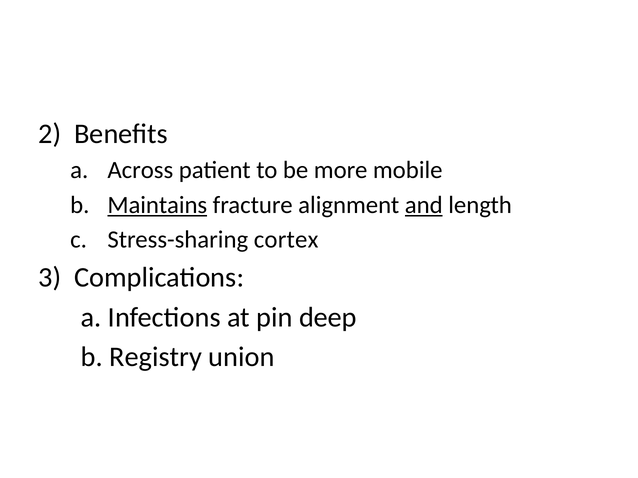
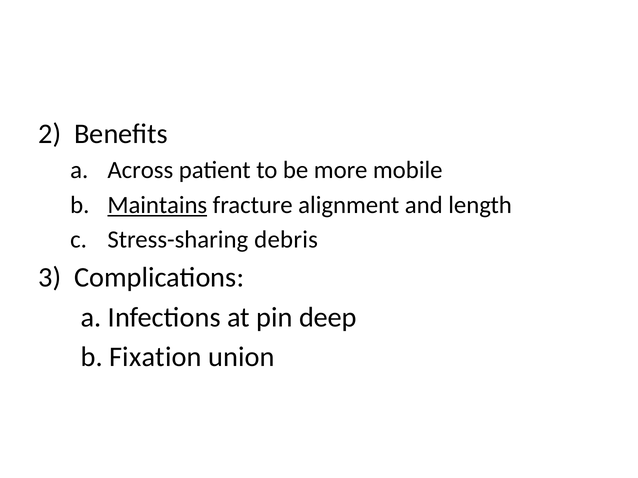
and underline: present -> none (424, 205)
cortex: cortex -> debris (286, 240)
Registry: Registry -> Fixation (155, 357)
